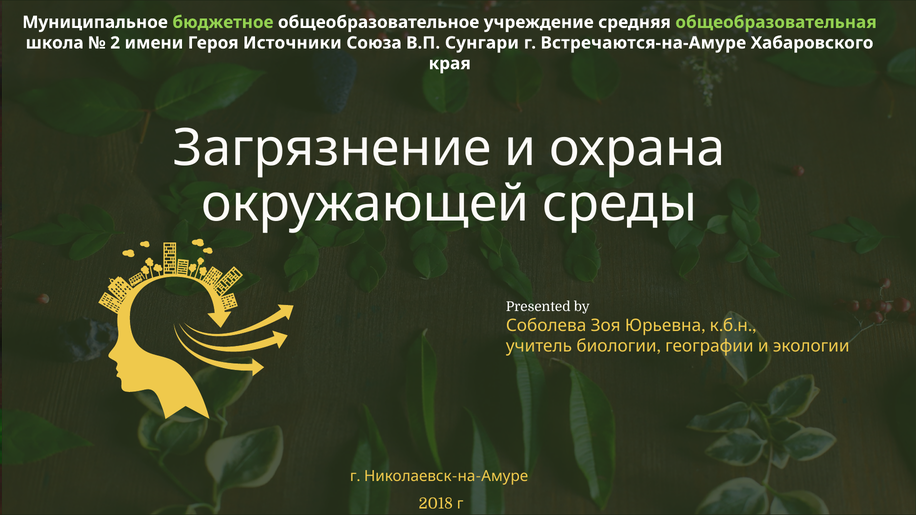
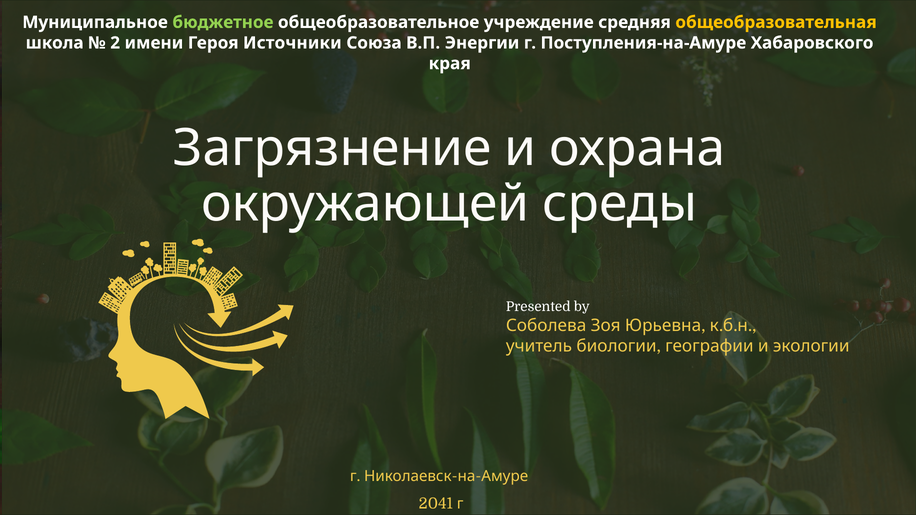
общеобразовательная colour: light green -> yellow (776, 22)
Сунгари: Сунгари -> Энергии (482, 43)
Встречаются-на-Амуре: Встречаются-на-Амуре -> Поступления-на-Амуре (643, 43)
2018: 2018 -> 2041 (436, 504)
